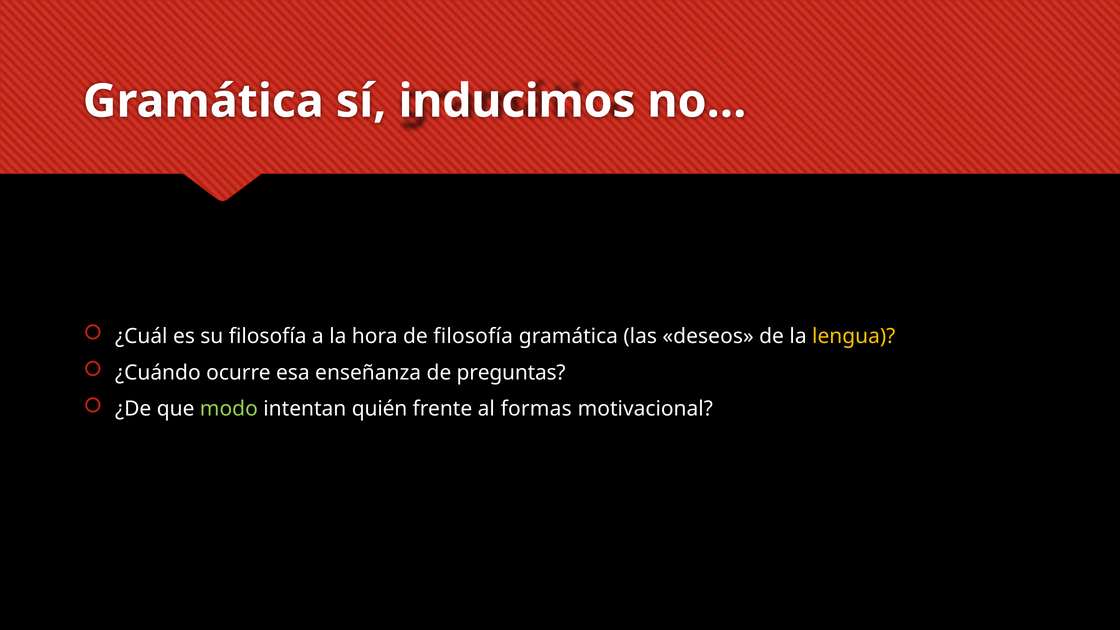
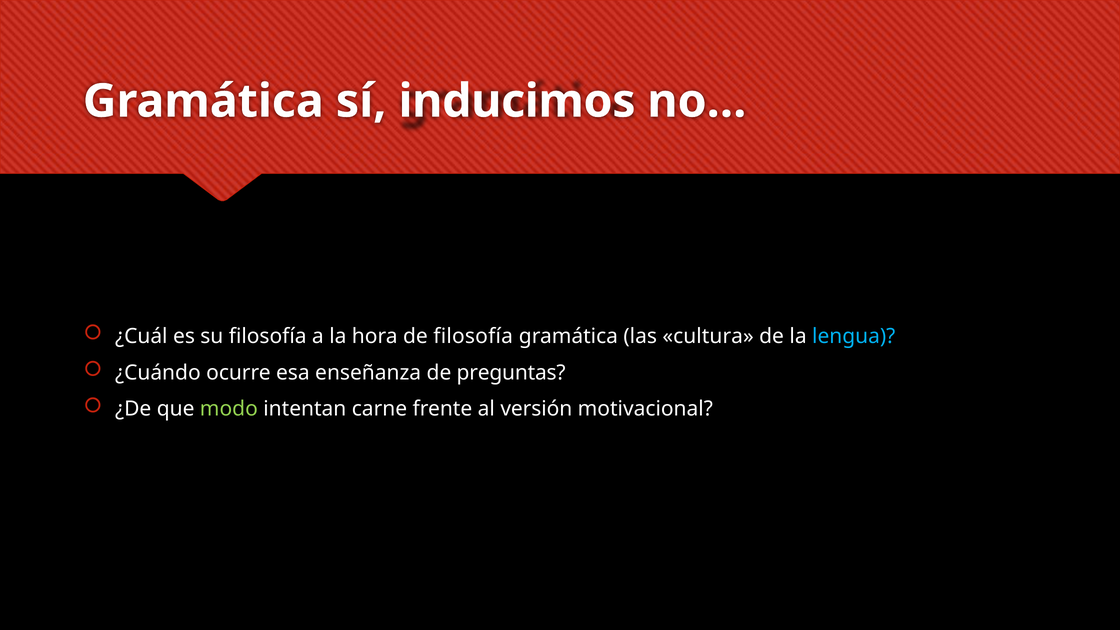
deseos: deseos -> cultura (708, 336)
lengua colour: yellow -> light blue (854, 336)
quién: quién -> carne (379, 409)
formas: formas -> versión (536, 409)
